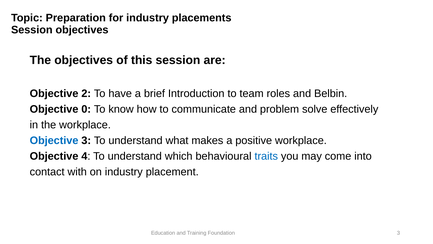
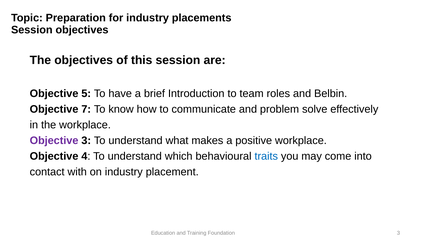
2: 2 -> 5 (86, 94)
0: 0 -> 7 (86, 109)
Objective colour: blue -> purple (54, 140)
